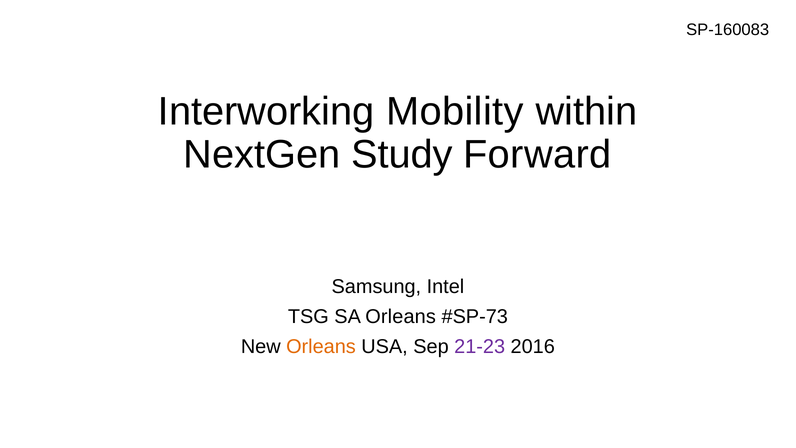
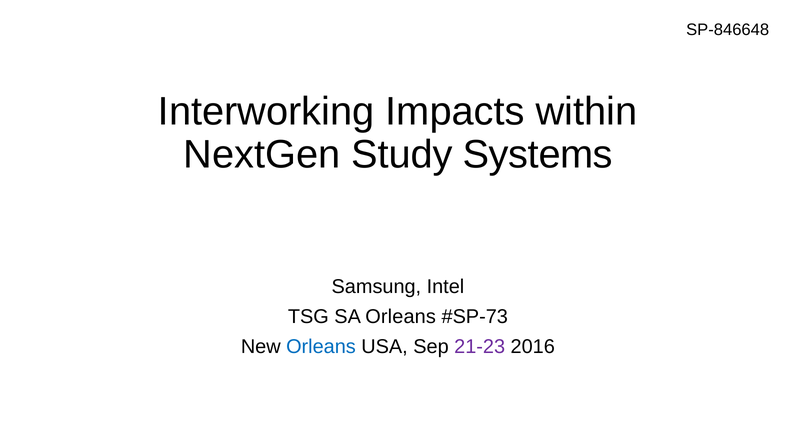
SP-160083: SP-160083 -> SP-846648 (728, 30)
Mobility: Mobility -> Impacts (455, 111)
Forward: Forward -> Systems (538, 154)
Orleans colour: orange -> blue (321, 346)
